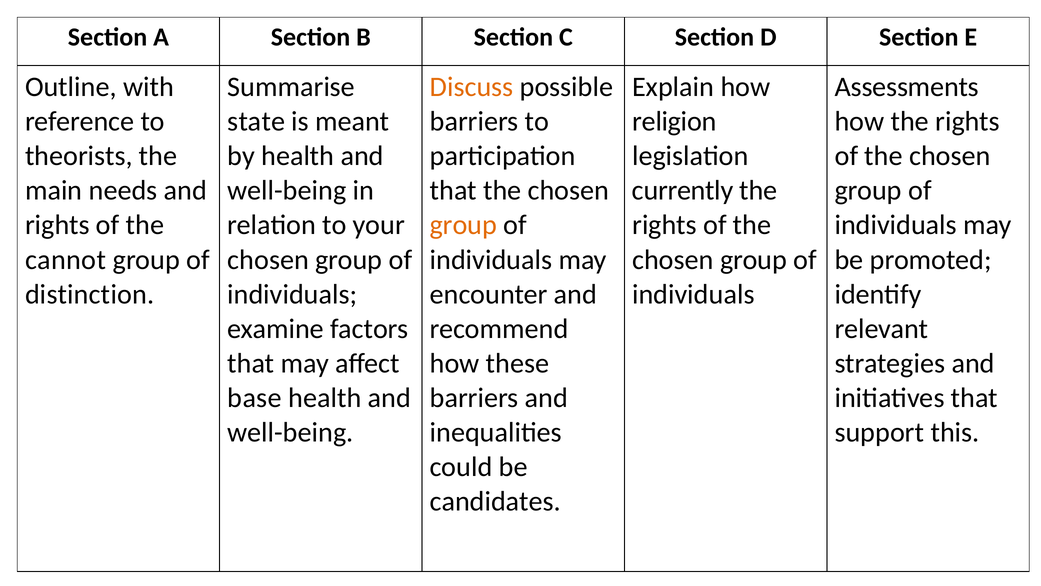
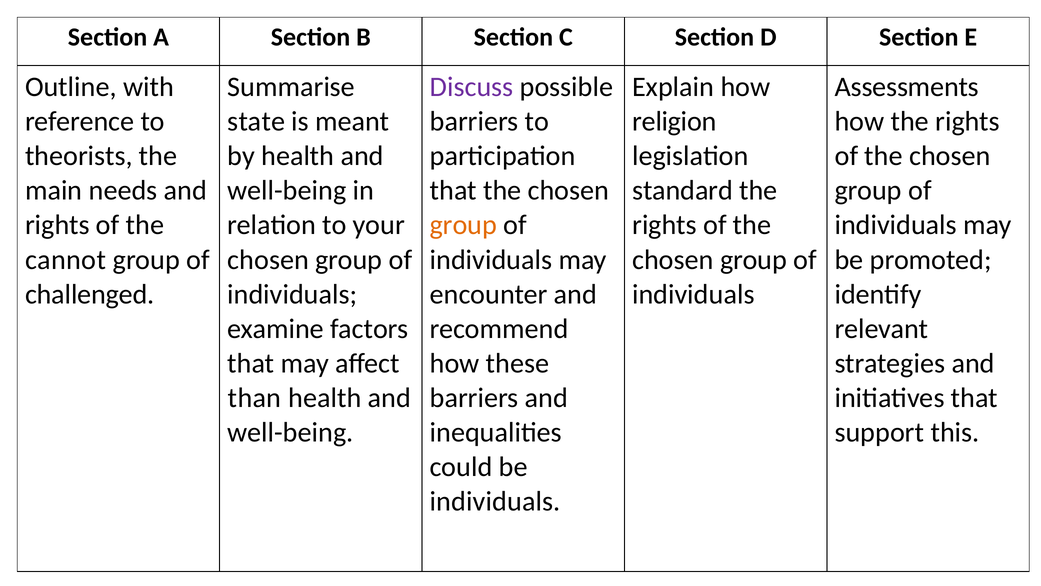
Discuss colour: orange -> purple (472, 87)
currently: currently -> standard (683, 191)
distinction: distinction -> challenged (90, 294)
base: base -> than (255, 397)
candidates: candidates -> individuals (495, 501)
